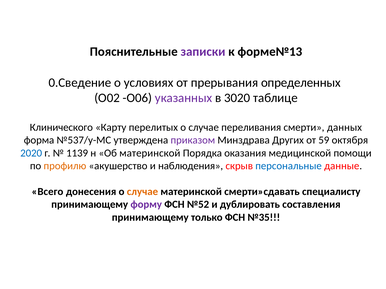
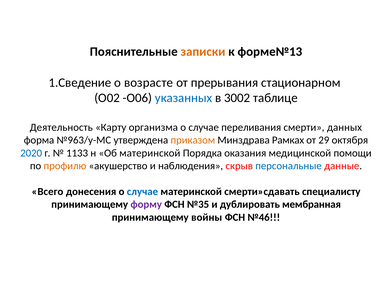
записки colour: purple -> orange (203, 52)
0.Сведение: 0.Сведение -> 1.Сведение (80, 83)
условиях: условиях -> возрасте (149, 83)
определенных: определенных -> стационарном (301, 83)
указанных colour: purple -> blue (184, 98)
3020: 3020 -> 3002 (237, 98)
Клинического: Клинического -> Деятельность (61, 128)
перелитых: перелитых -> организма (153, 128)
№537/у-МС: №537/у-МС -> №963/у-МС (84, 140)
приказом colour: purple -> orange (193, 140)
Других: Других -> Рамках (288, 140)
59: 59 -> 29 (324, 140)
1139: 1139 -> 1133 (77, 153)
случае colour: orange -> blue (142, 192)
№52: №52 -> №35 (198, 205)
составления: составления -> мембранная (311, 205)
только: только -> войны (207, 218)
№35: №35 -> №46 (264, 218)
